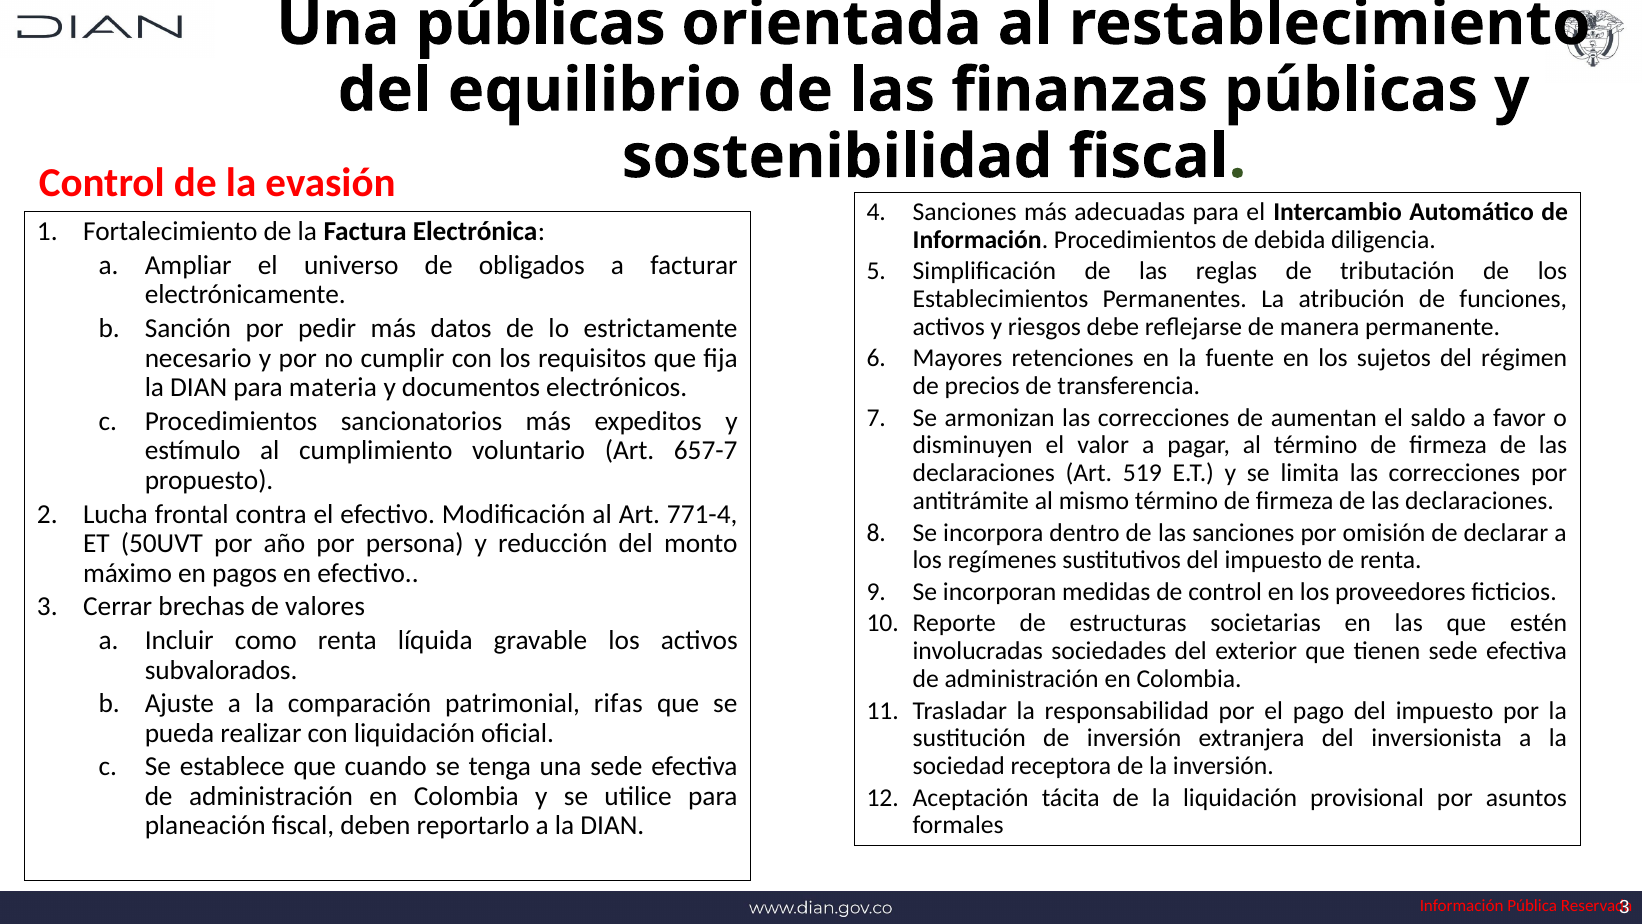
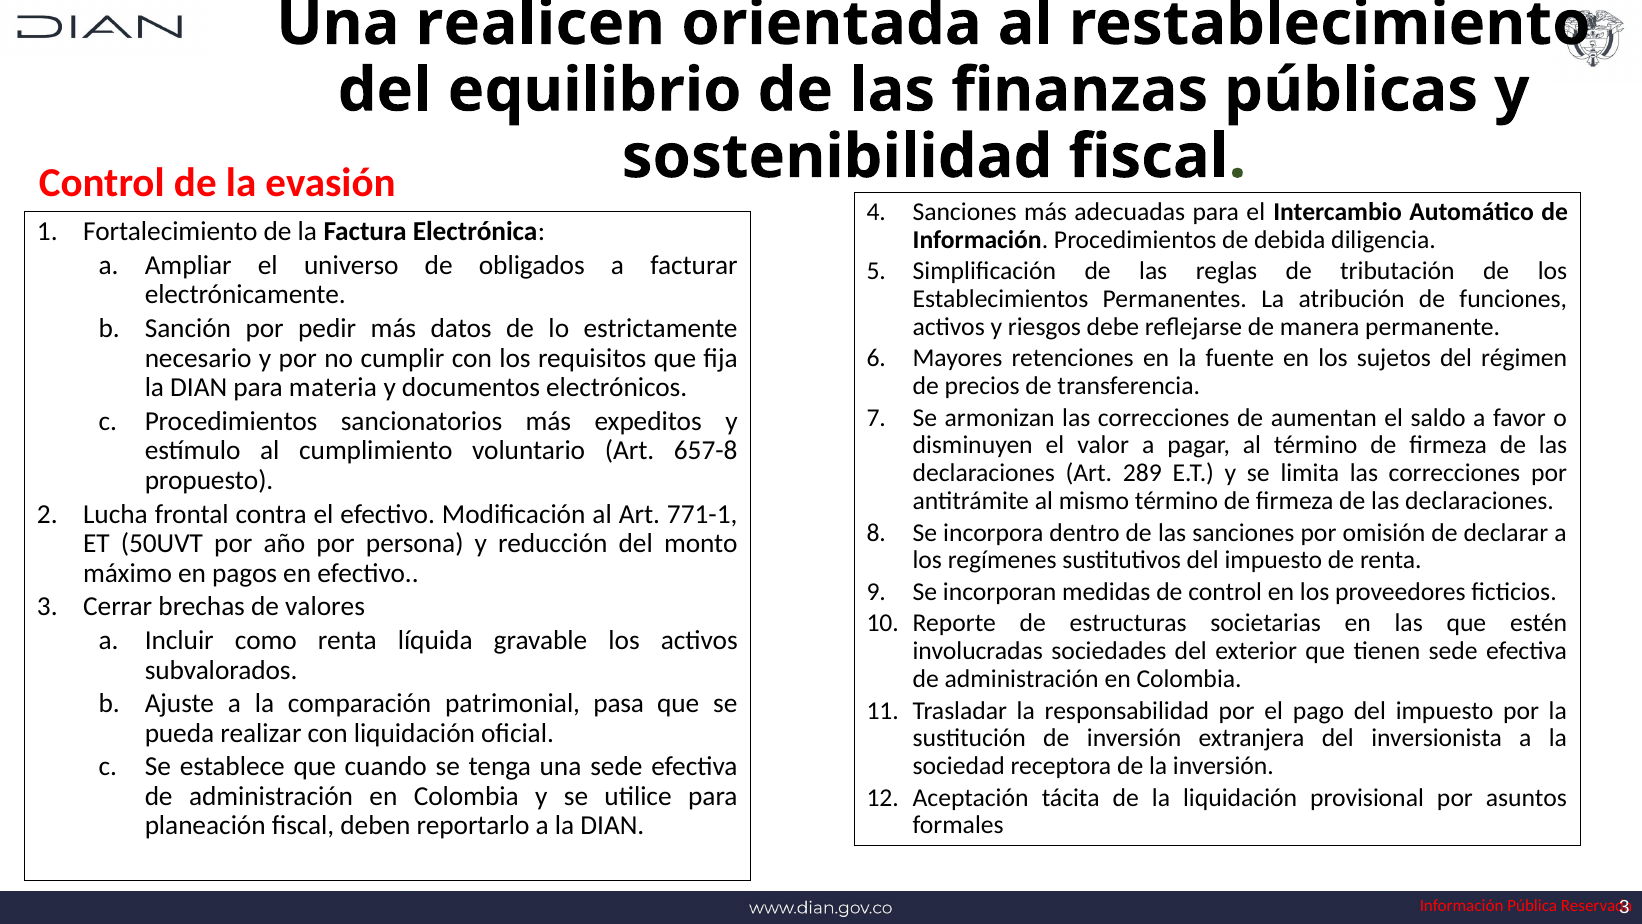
Una públicas: públicas -> realicen (540, 24)
657-7: 657-7 -> 657-8 (706, 451)
519: 519 -> 289 (1142, 473)
771-4: 771-4 -> 771-1 (702, 514)
rifas: rifas -> pasa (619, 703)
